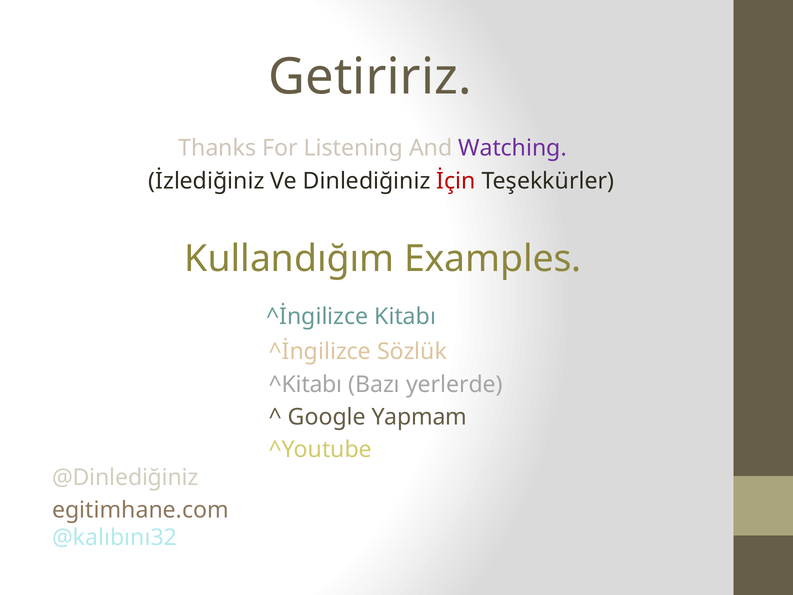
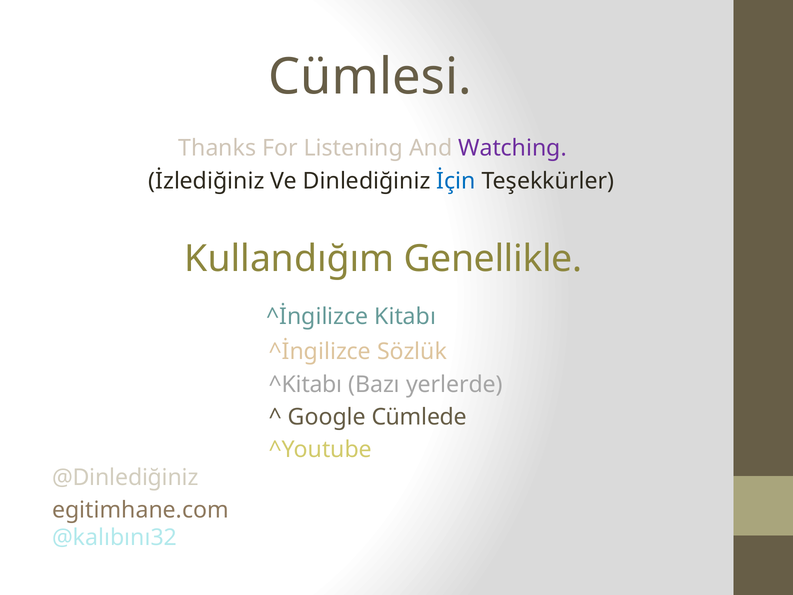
Getiririz: Getiririz -> Cümlesi (370, 77)
İçin colour: red -> blue (456, 181)
Examples: Examples -> Genellikle (493, 259)
Yapmam: Yapmam -> Cümlede (419, 417)
